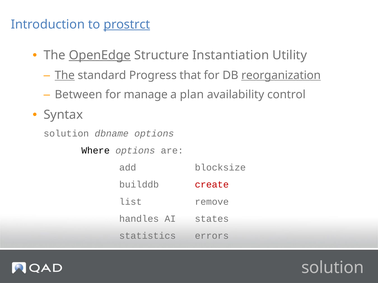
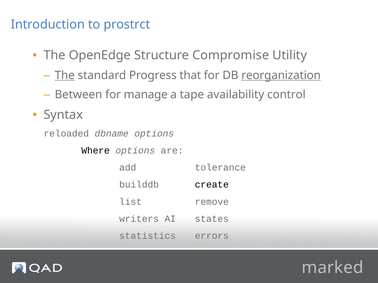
prostrct underline: present -> none (127, 24)
OpenEdge underline: present -> none (100, 55)
Instantiation: Instantiation -> Compromise (231, 55)
plan: plan -> tape (192, 95)
solution: solution -> reloaded (66, 134)
blocksize: blocksize -> tolerance (220, 168)
create colour: red -> black (212, 185)
handles: handles -> writers (139, 219)
solution: solution -> marked (332, 268)
